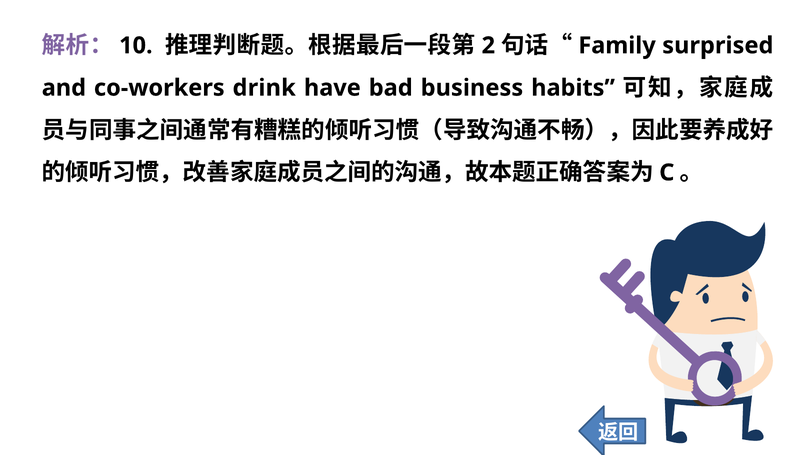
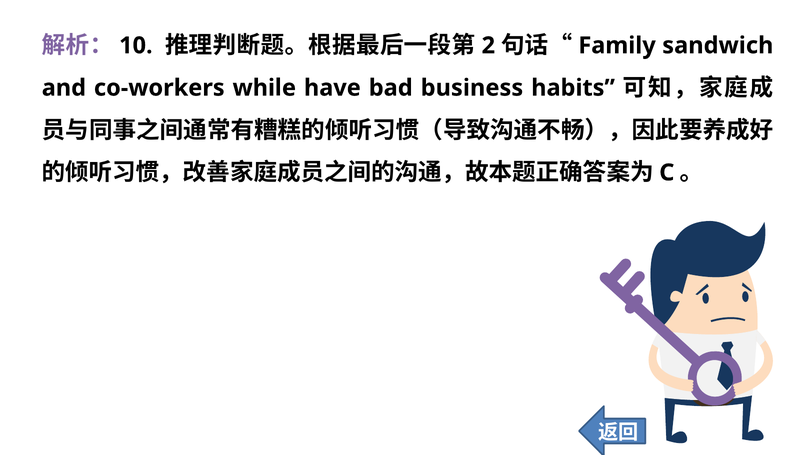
surprised: surprised -> sandwich (718, 45)
drink: drink -> while (264, 88)
